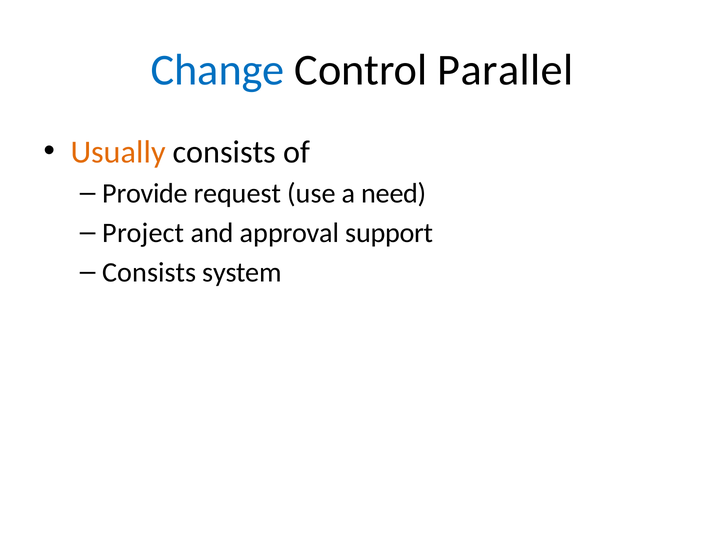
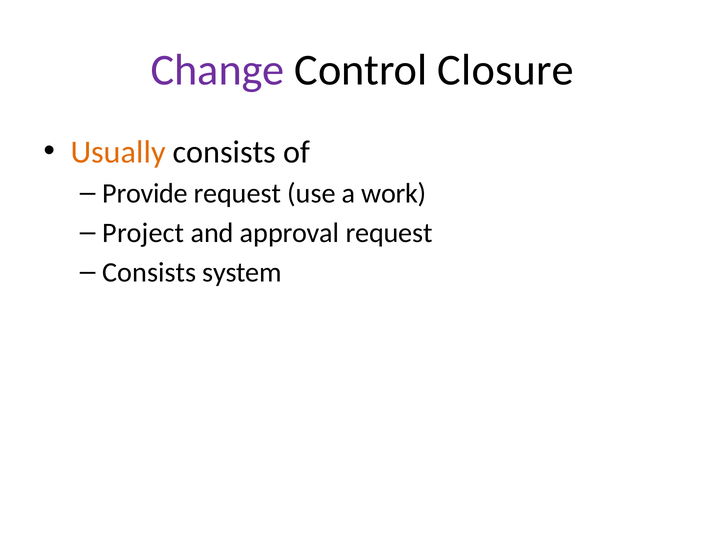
Change colour: blue -> purple (218, 70)
Parallel: Parallel -> Closure (506, 70)
need: need -> work (394, 194)
approval support: support -> request (389, 233)
